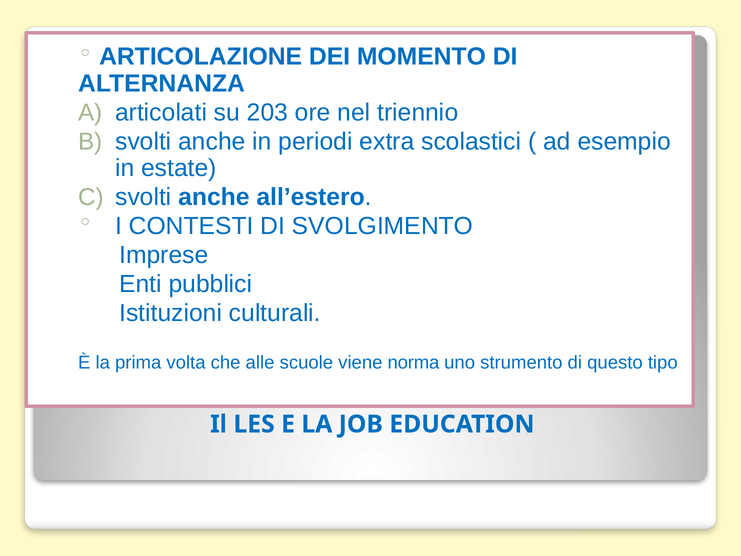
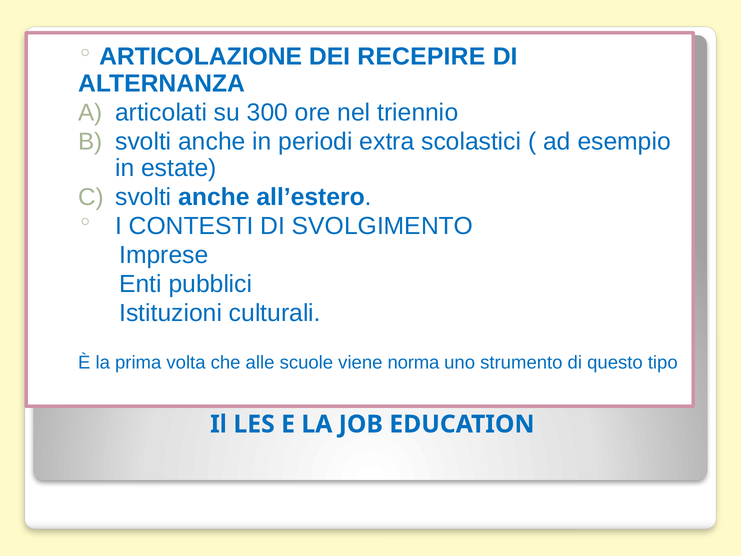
MOMENTO: MOMENTO -> RECEPIRE (421, 57)
203: 203 -> 300 (267, 112)
